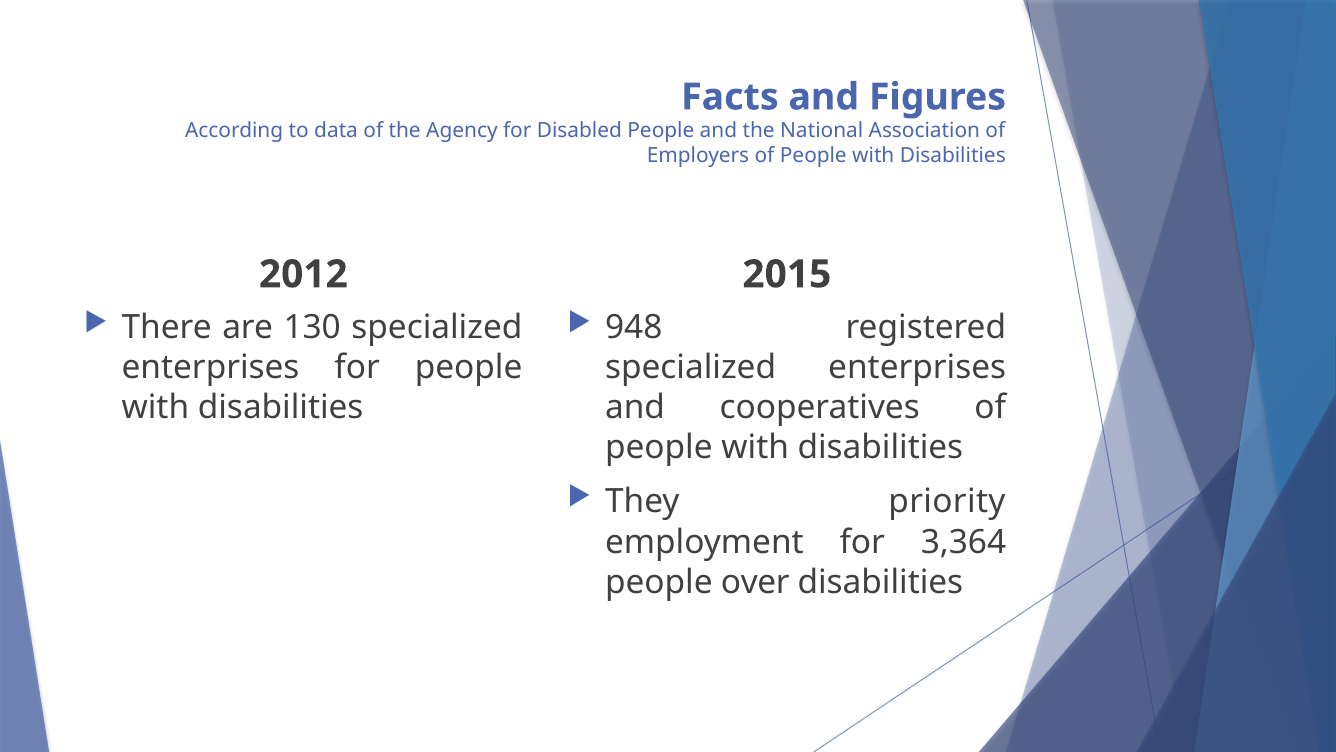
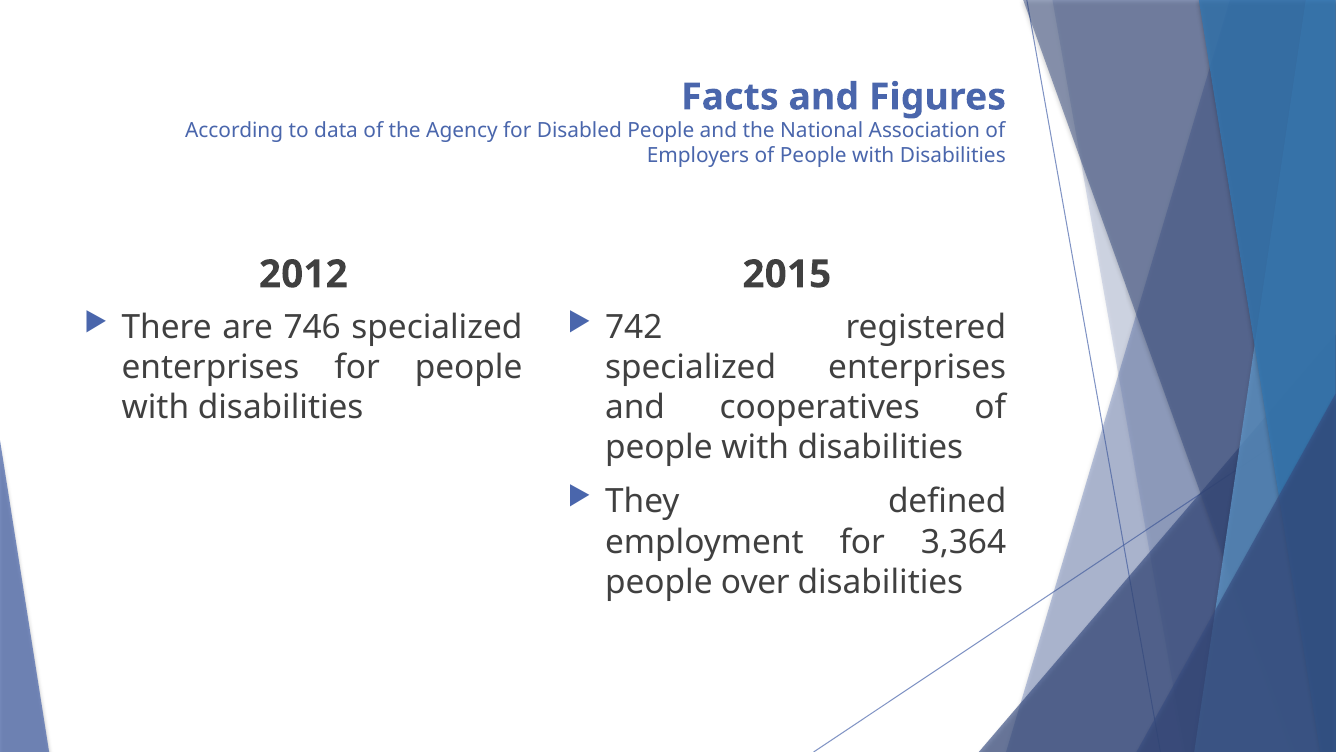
130: 130 -> 746 (312, 327)
948: 948 -> 742 (634, 327)
priority: priority -> defined (947, 502)
